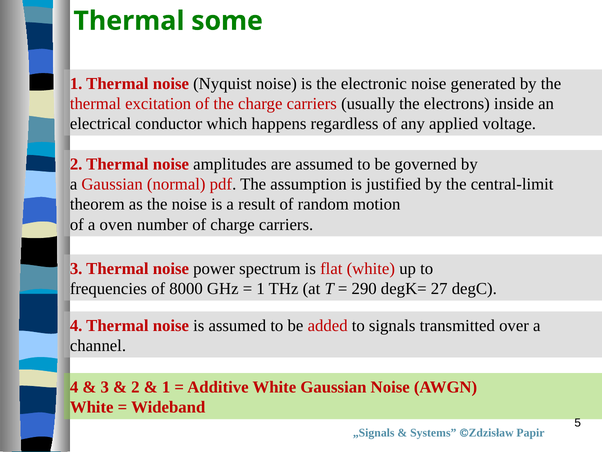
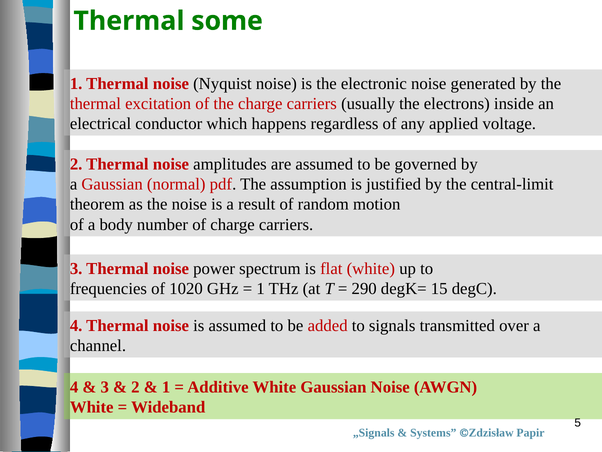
oven: oven -> body (116, 224)
8000: 8000 -> 1020 (186, 288)
27: 27 -> 15 (439, 288)
